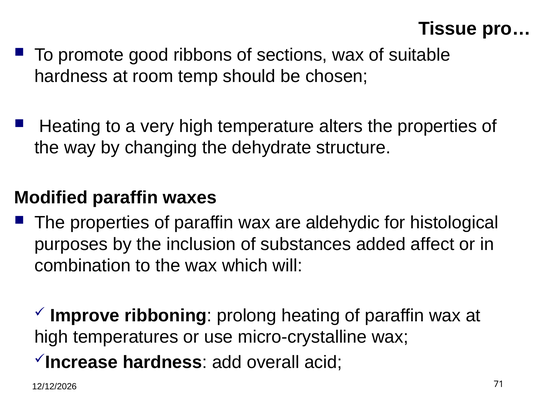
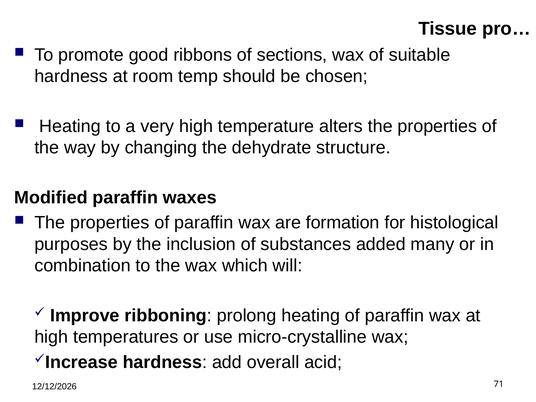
aldehydic: aldehydic -> formation (343, 223)
affect: affect -> many (432, 244)
